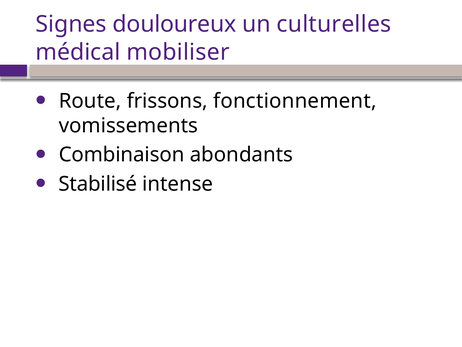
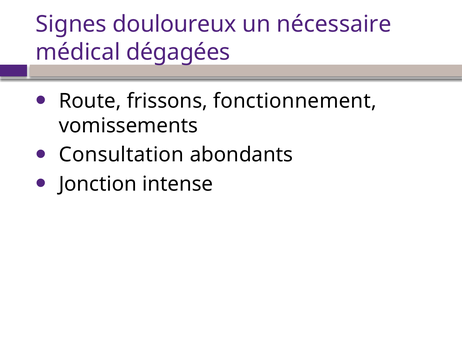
culturelles: culturelles -> nécessaire (334, 24)
mobiliser: mobiliser -> dégagées (178, 52)
Combinaison: Combinaison -> Consultation (121, 155)
Stabilisé: Stabilisé -> Jonction (98, 184)
